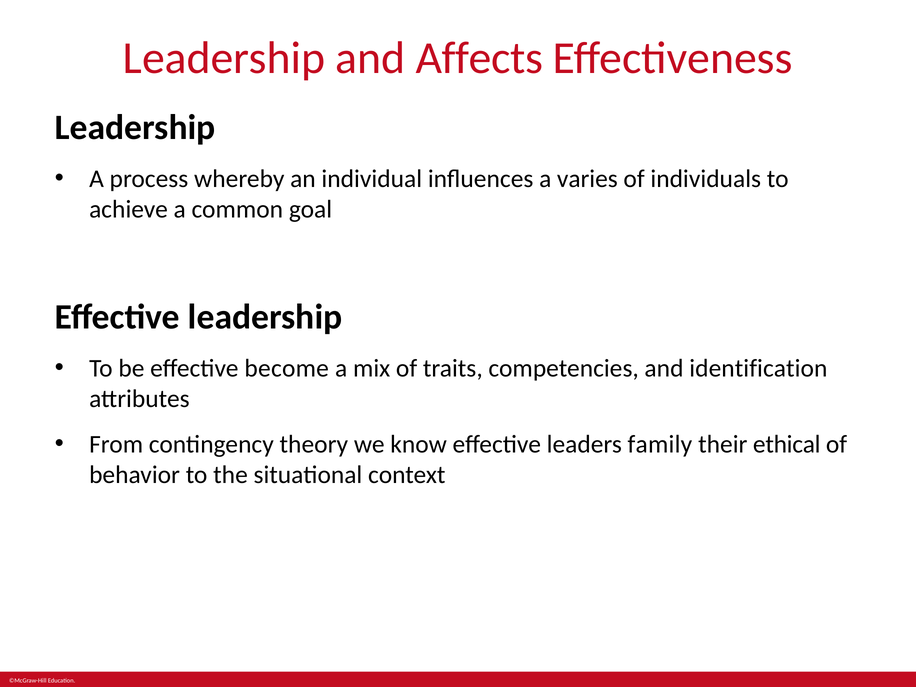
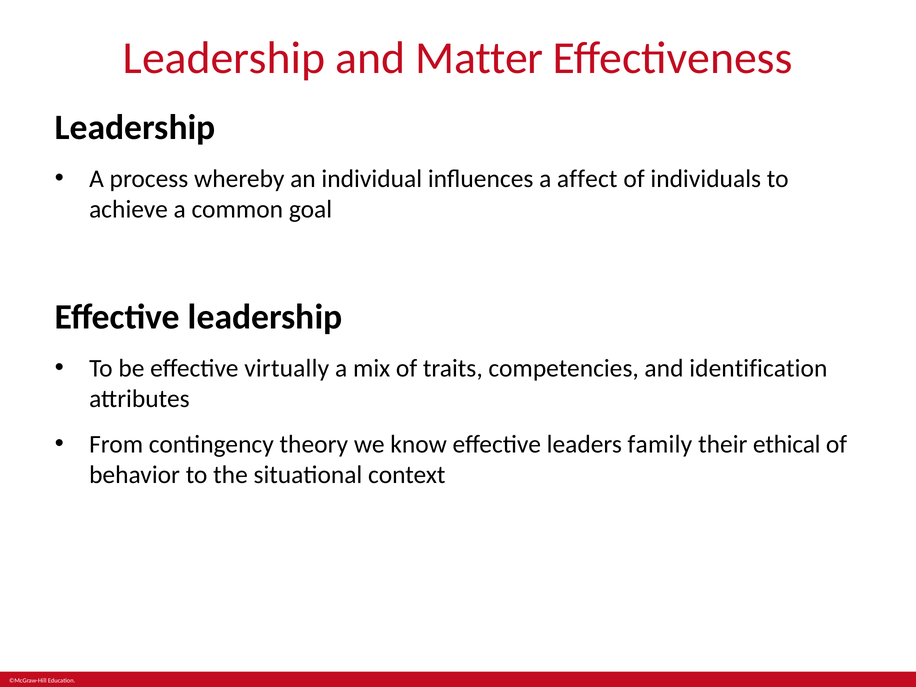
Affects: Affects -> Matter (479, 58)
varies: varies -> affect (587, 179)
become: become -> virtually (287, 368)
